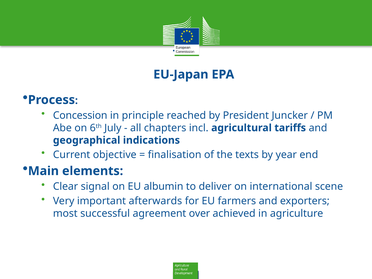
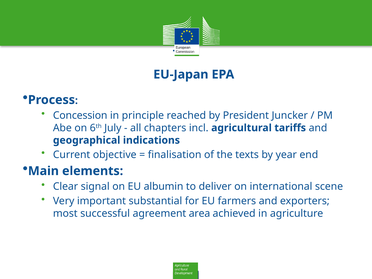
afterwards: afterwards -> substantial (155, 201)
over: over -> area (199, 213)
